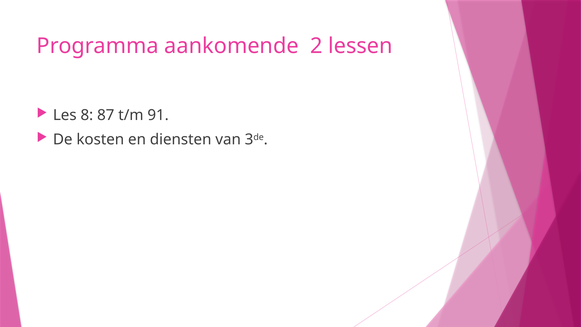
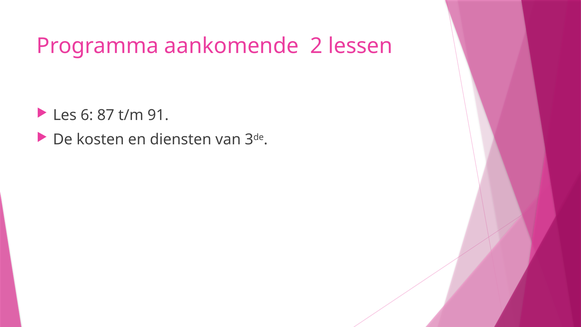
8: 8 -> 6 (87, 115)
